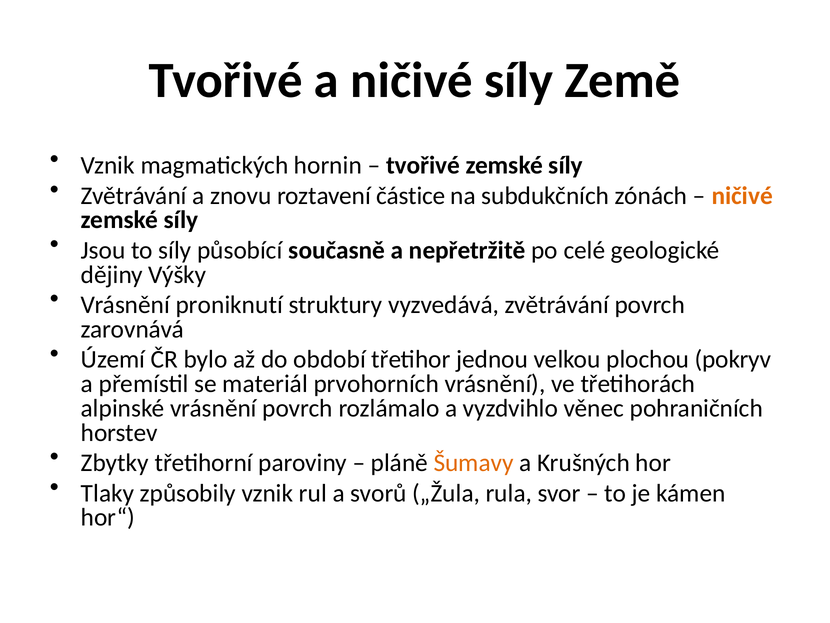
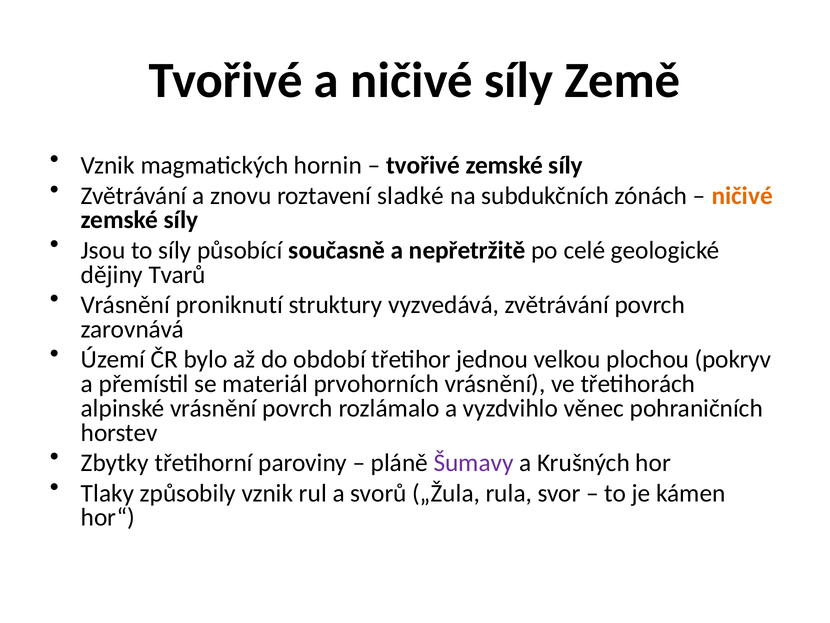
částice: částice -> sladké (411, 196)
Výšky: Výšky -> Tvarů (177, 275)
Šumavy colour: orange -> purple (474, 463)
